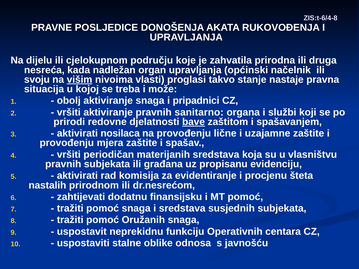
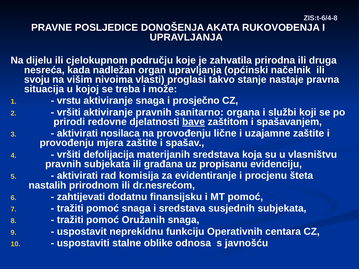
višim underline: present -> none (80, 80)
obolj: obolj -> vrstu (69, 101)
pripadnici: pripadnici -> prosječno (196, 101)
periodičan: periodičan -> defolijacija (109, 155)
